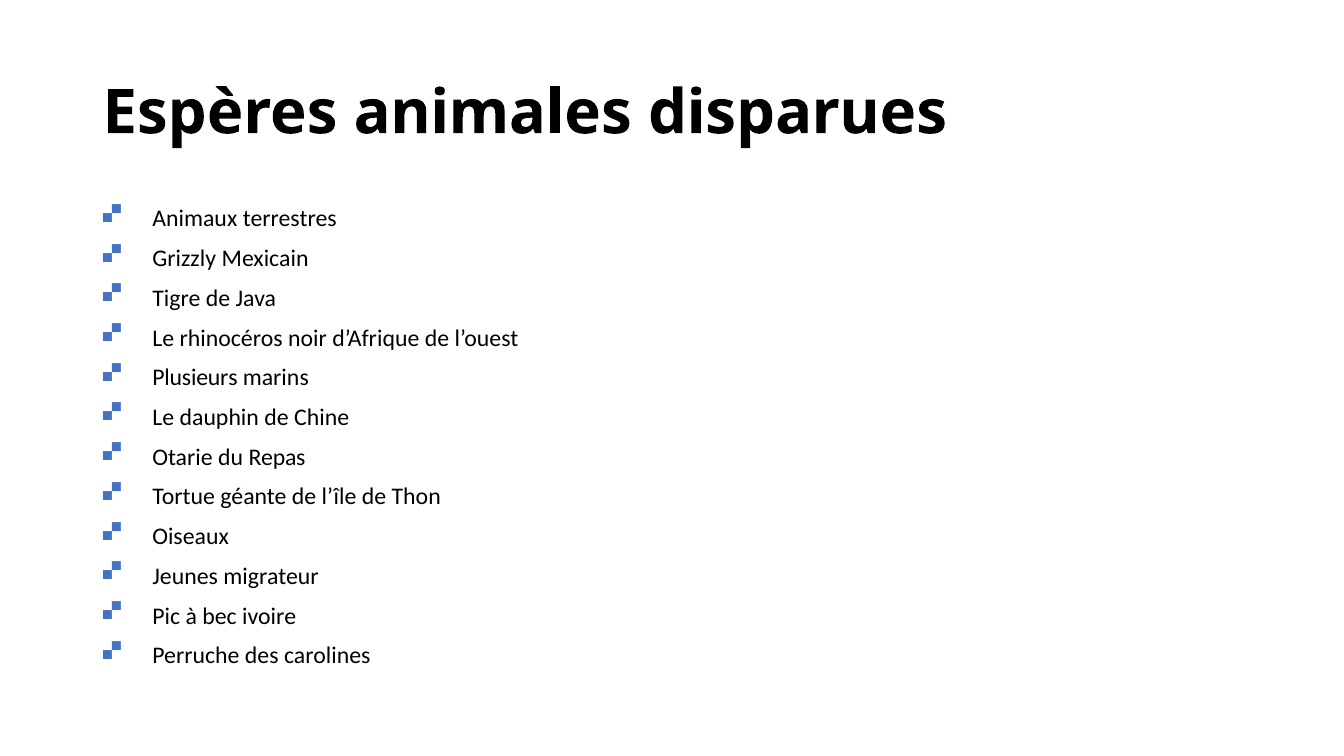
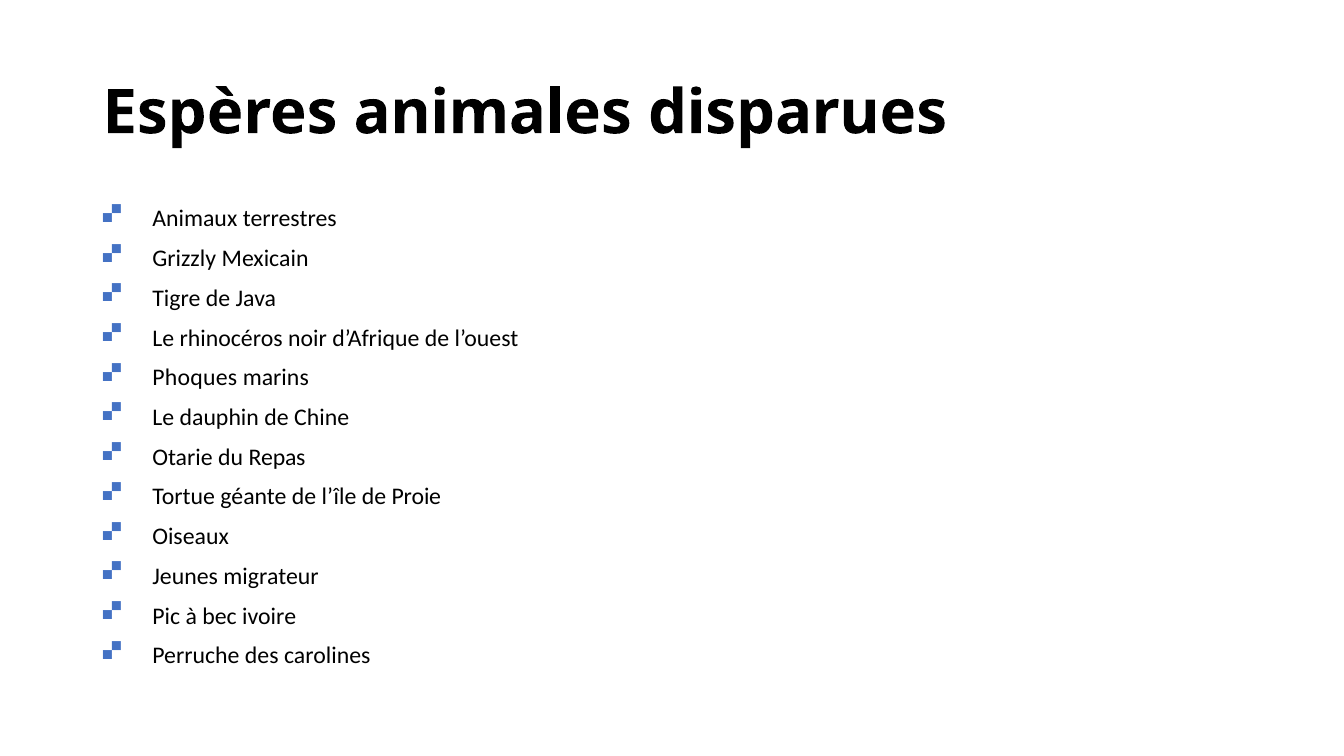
Plusieurs: Plusieurs -> Phoques (195, 378)
Thon: Thon -> Proie (416, 497)
